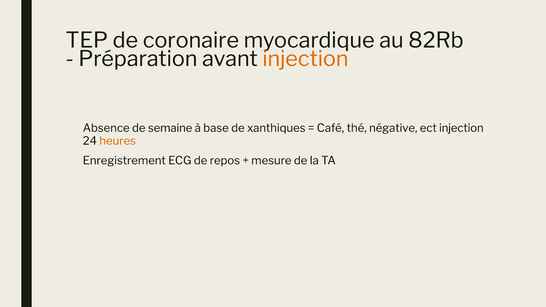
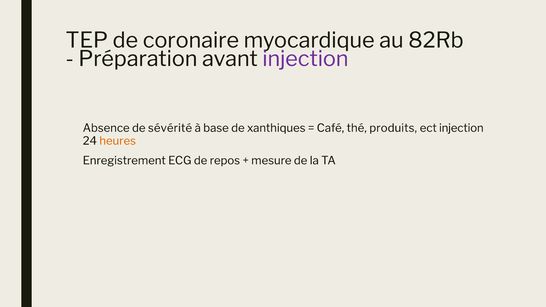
injection colour: orange -> purple (305, 59)
semaine: semaine -> sévérité (170, 128)
négative: négative -> produits (393, 128)
